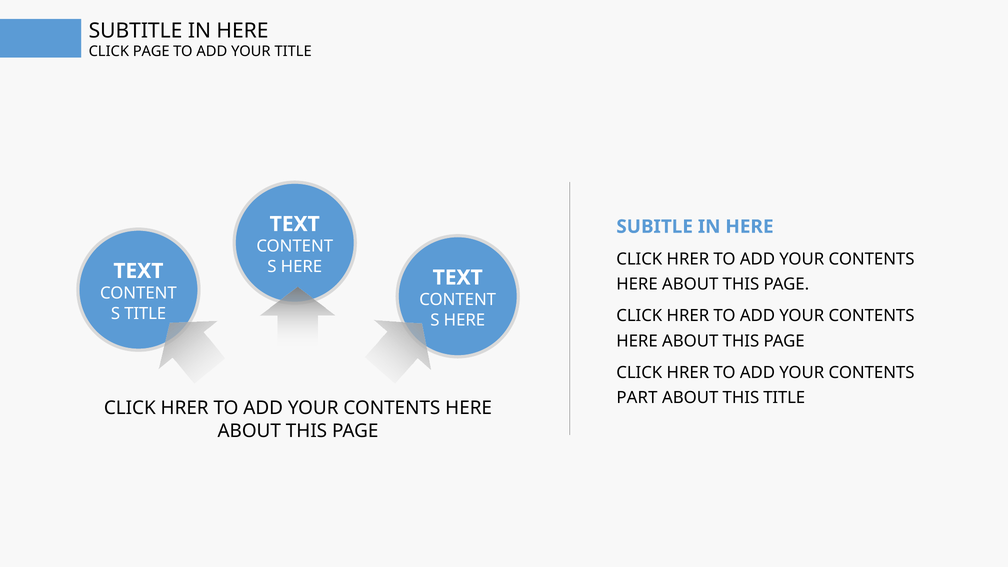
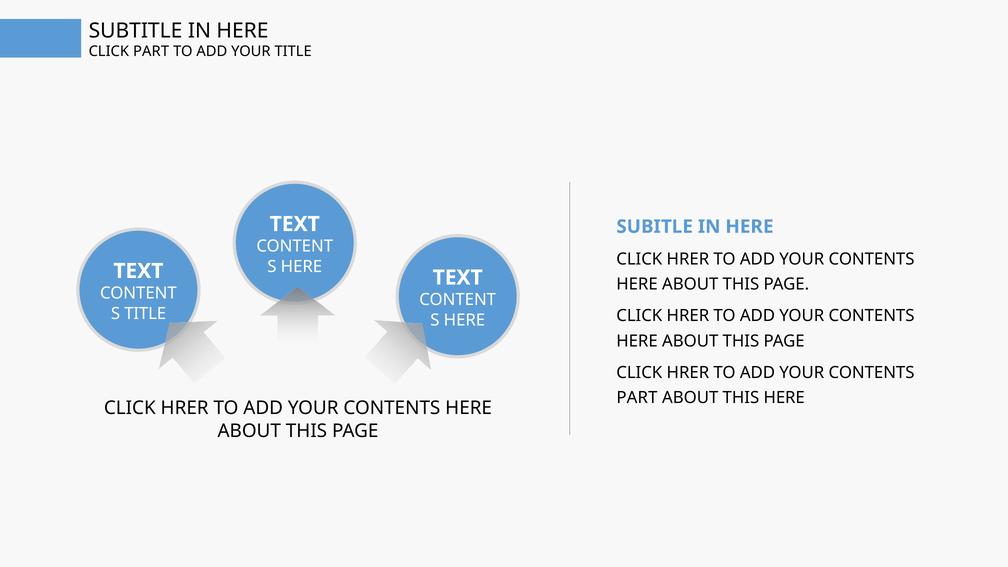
CLICK PAGE: PAGE -> PART (151, 52)
THIS TITLE: TITLE -> HERE (784, 398)
